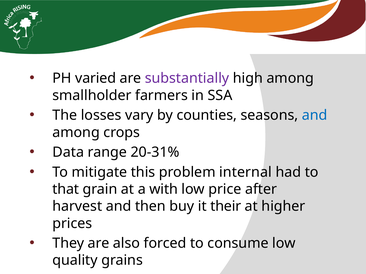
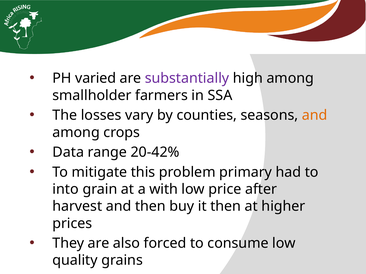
and colour: blue -> orange (315, 115)
20-31%: 20-31% -> 20-42% (155, 153)
internal: internal -> primary (246, 172)
that: that -> into (66, 190)
it their: their -> then (226, 207)
